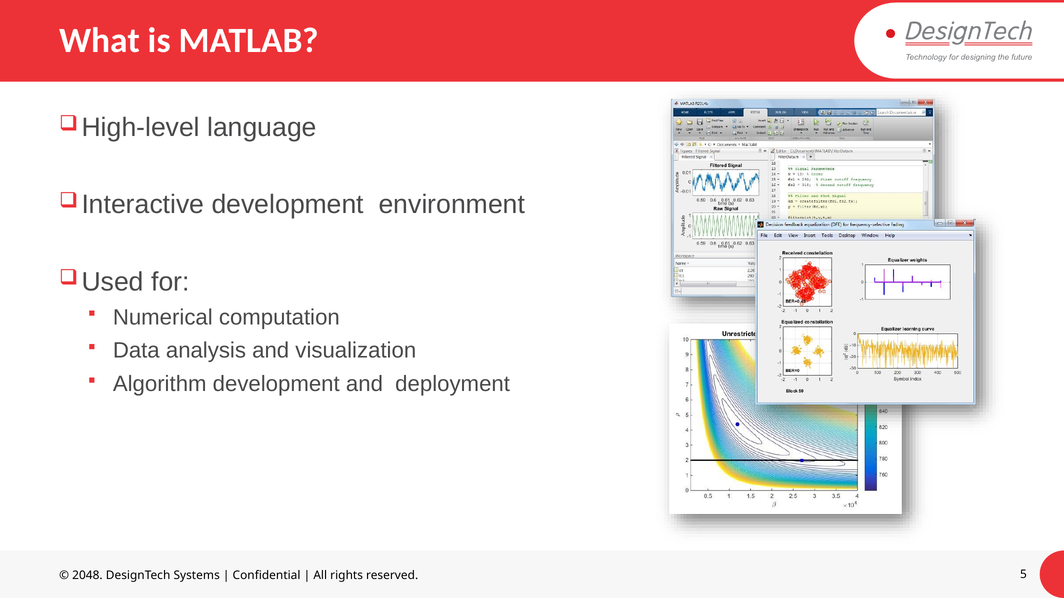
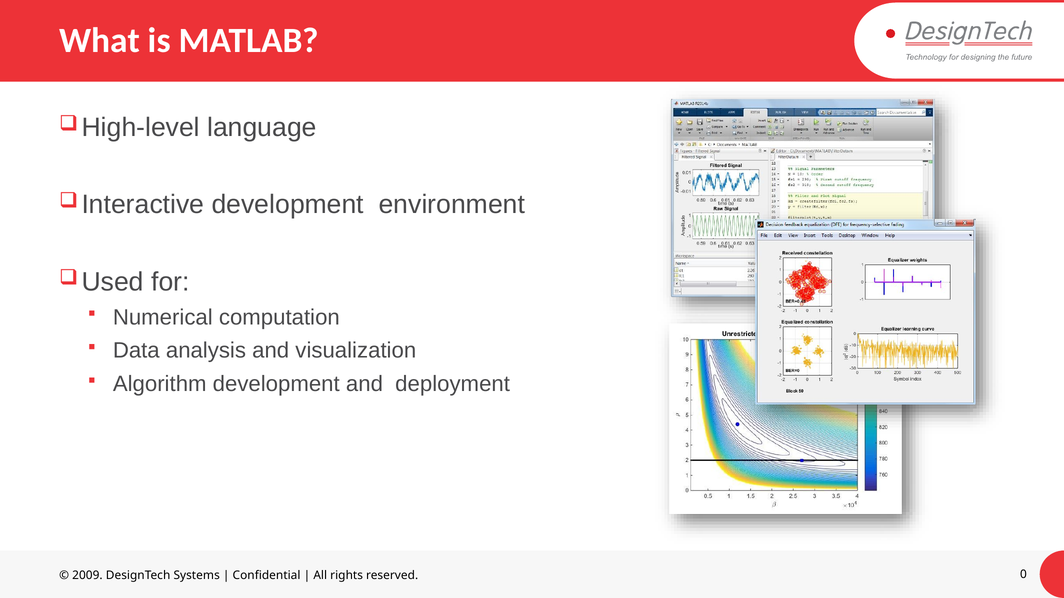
2048: 2048 -> 2009 (87, 576)
5: 5 -> 0 (1023, 575)
